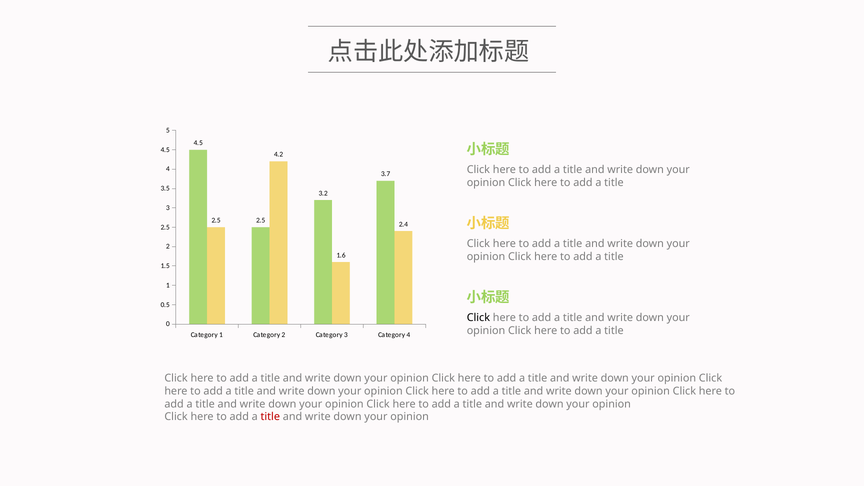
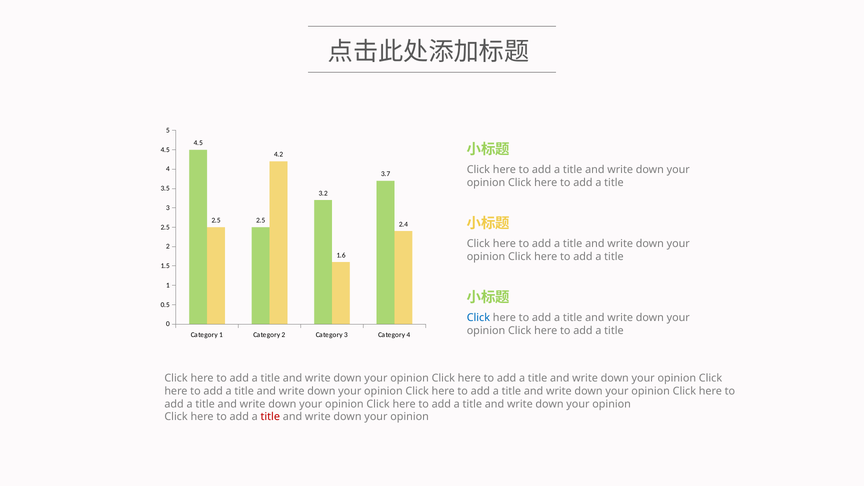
Click colour: black -> blue (478, 318)
